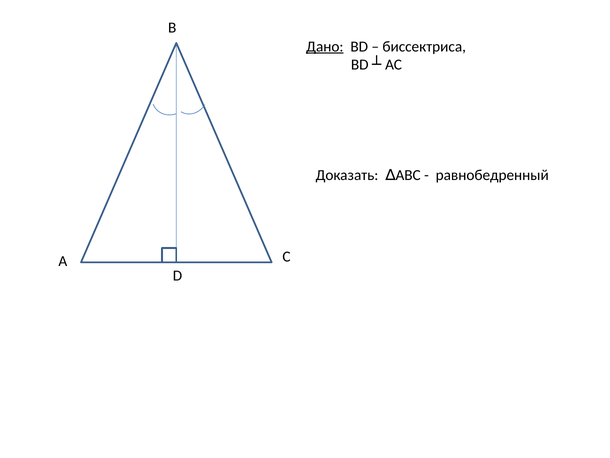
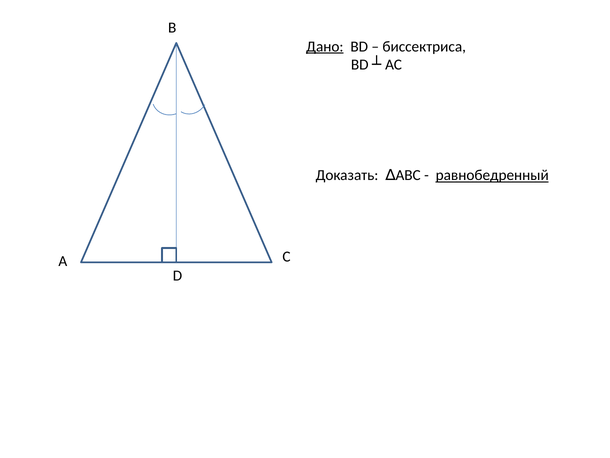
равнобедренный underline: none -> present (492, 175)
